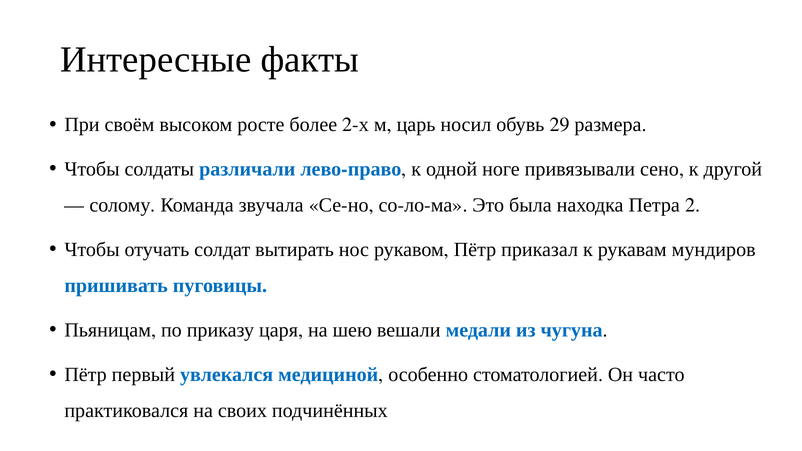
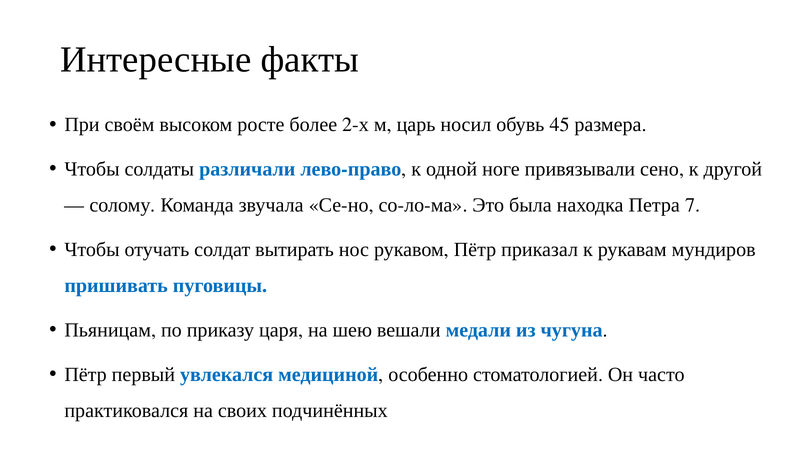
29: 29 -> 45 (560, 125)
2: 2 -> 7 (693, 205)
